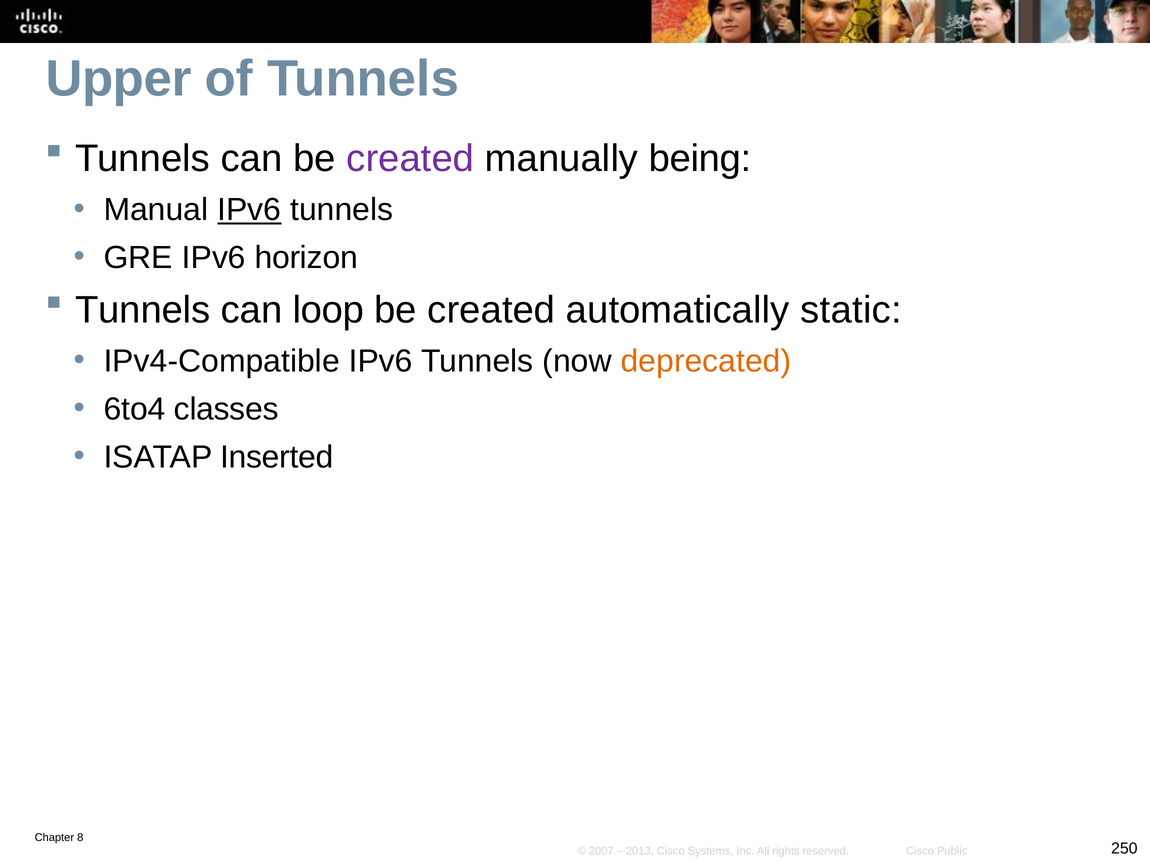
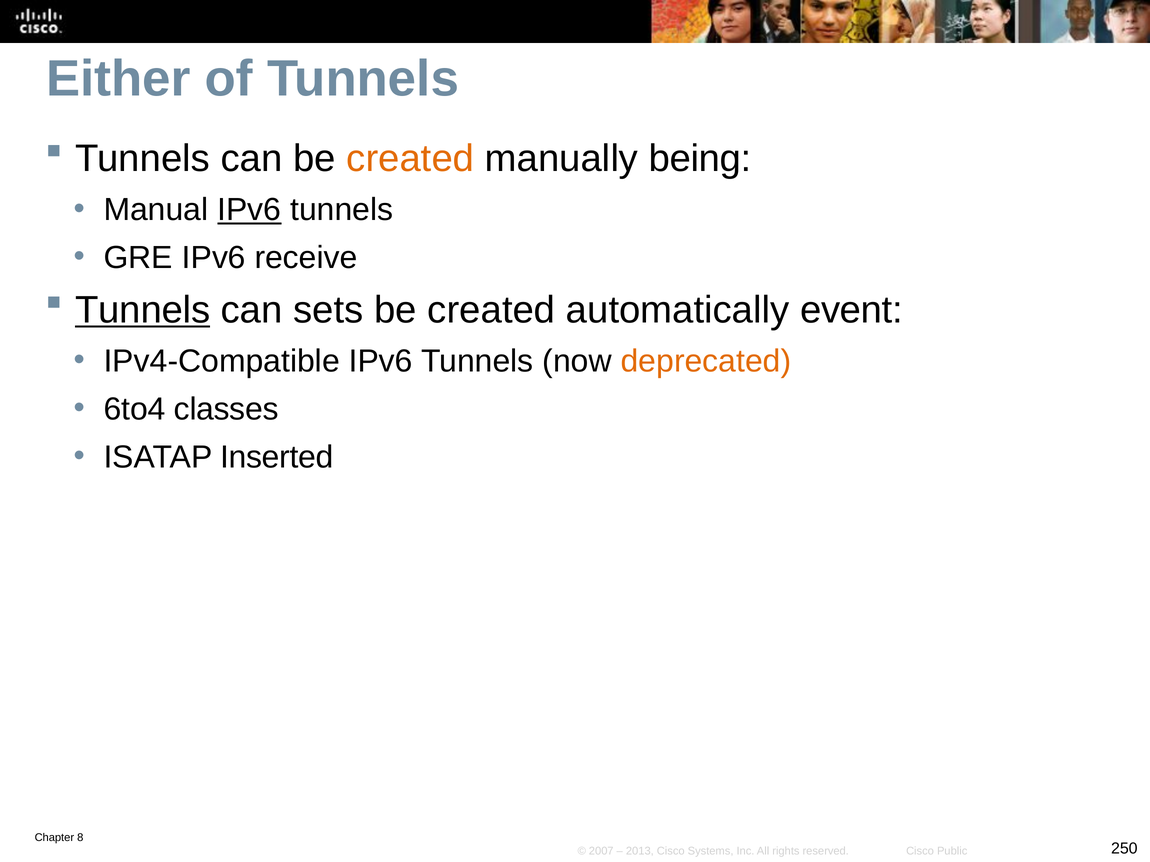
Upper: Upper -> Either (118, 79)
created colour: purple -> orange (410, 159)
horizon: horizon -> receive (306, 258)
Tunnels underline: none -> present (143, 310)
loop: loop -> sets (328, 310)
static: static -> event (851, 310)
